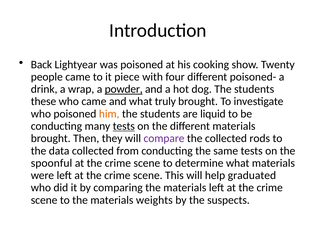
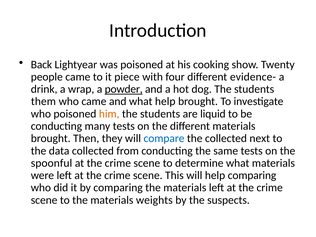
poisoned-: poisoned- -> evidence- (253, 77)
these: these -> them (43, 101)
what truly: truly -> help (165, 101)
tests underline: present -> none (124, 126)
compare colour: purple -> blue (164, 138)
rods: rods -> next (260, 138)
help graduated: graduated -> comparing (252, 175)
